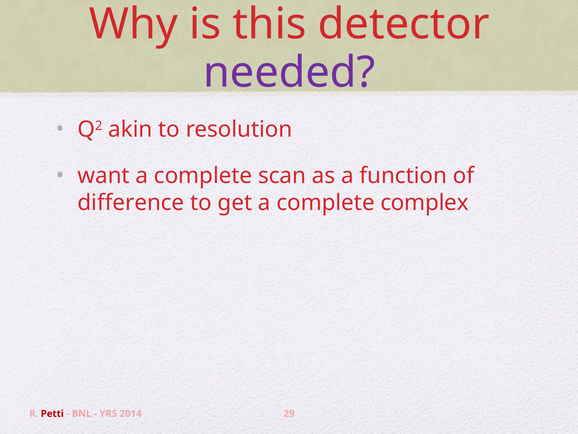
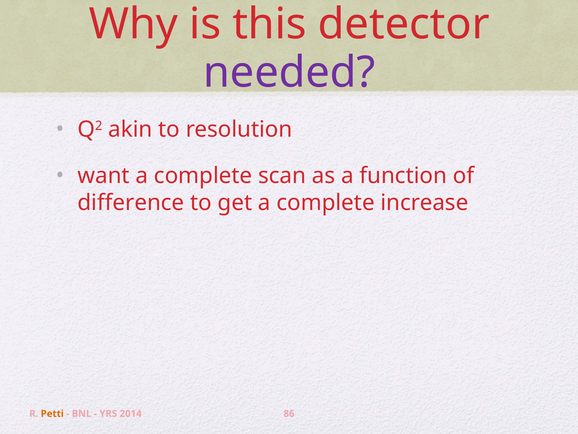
complex: complex -> increase (424, 203)
Petti colour: red -> orange (52, 413)
29: 29 -> 86 (289, 413)
